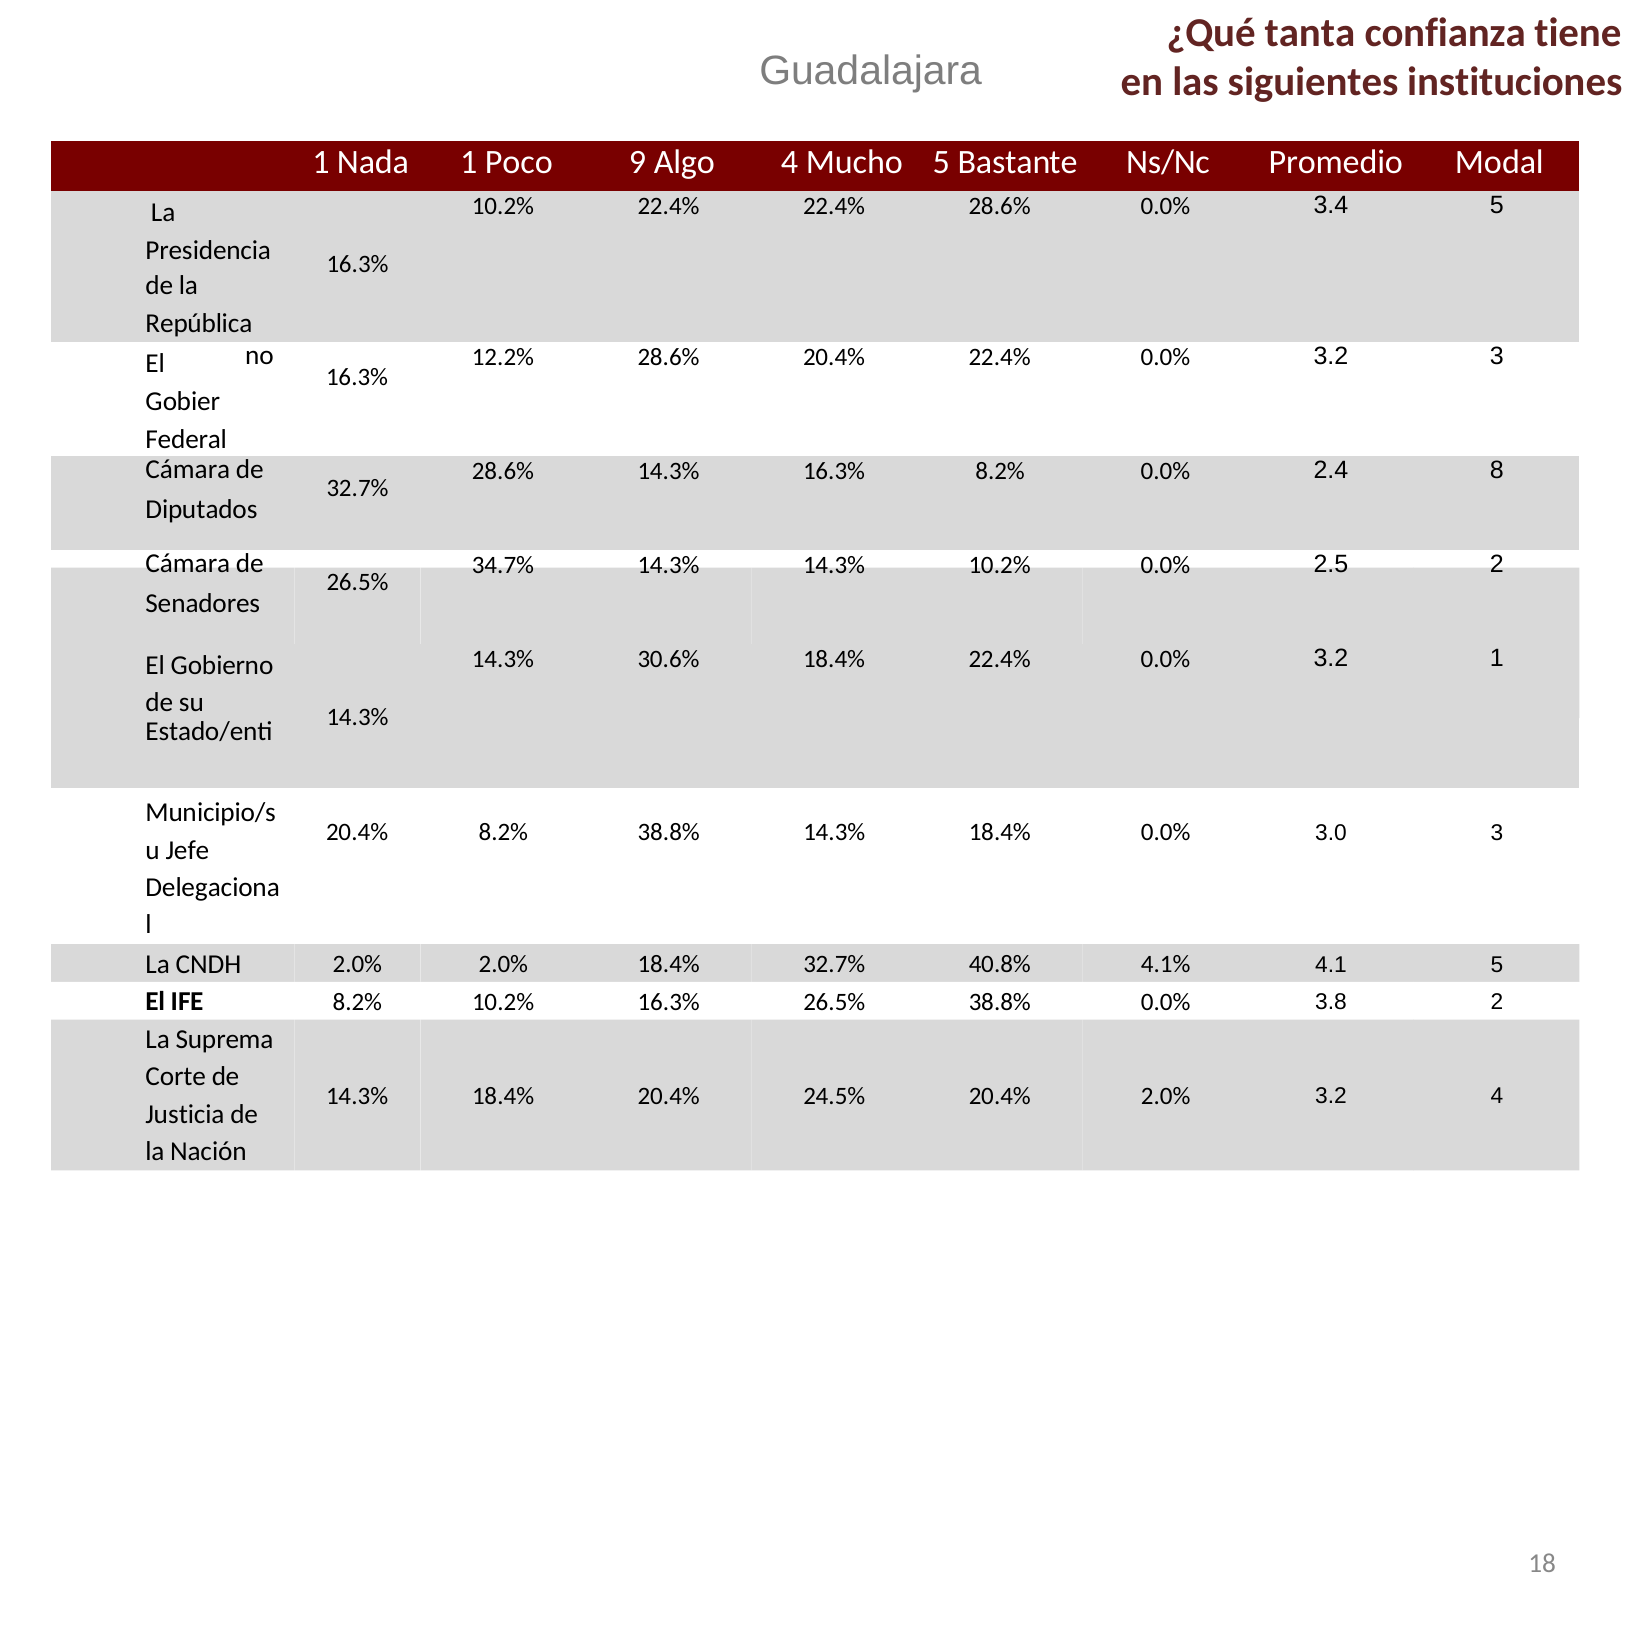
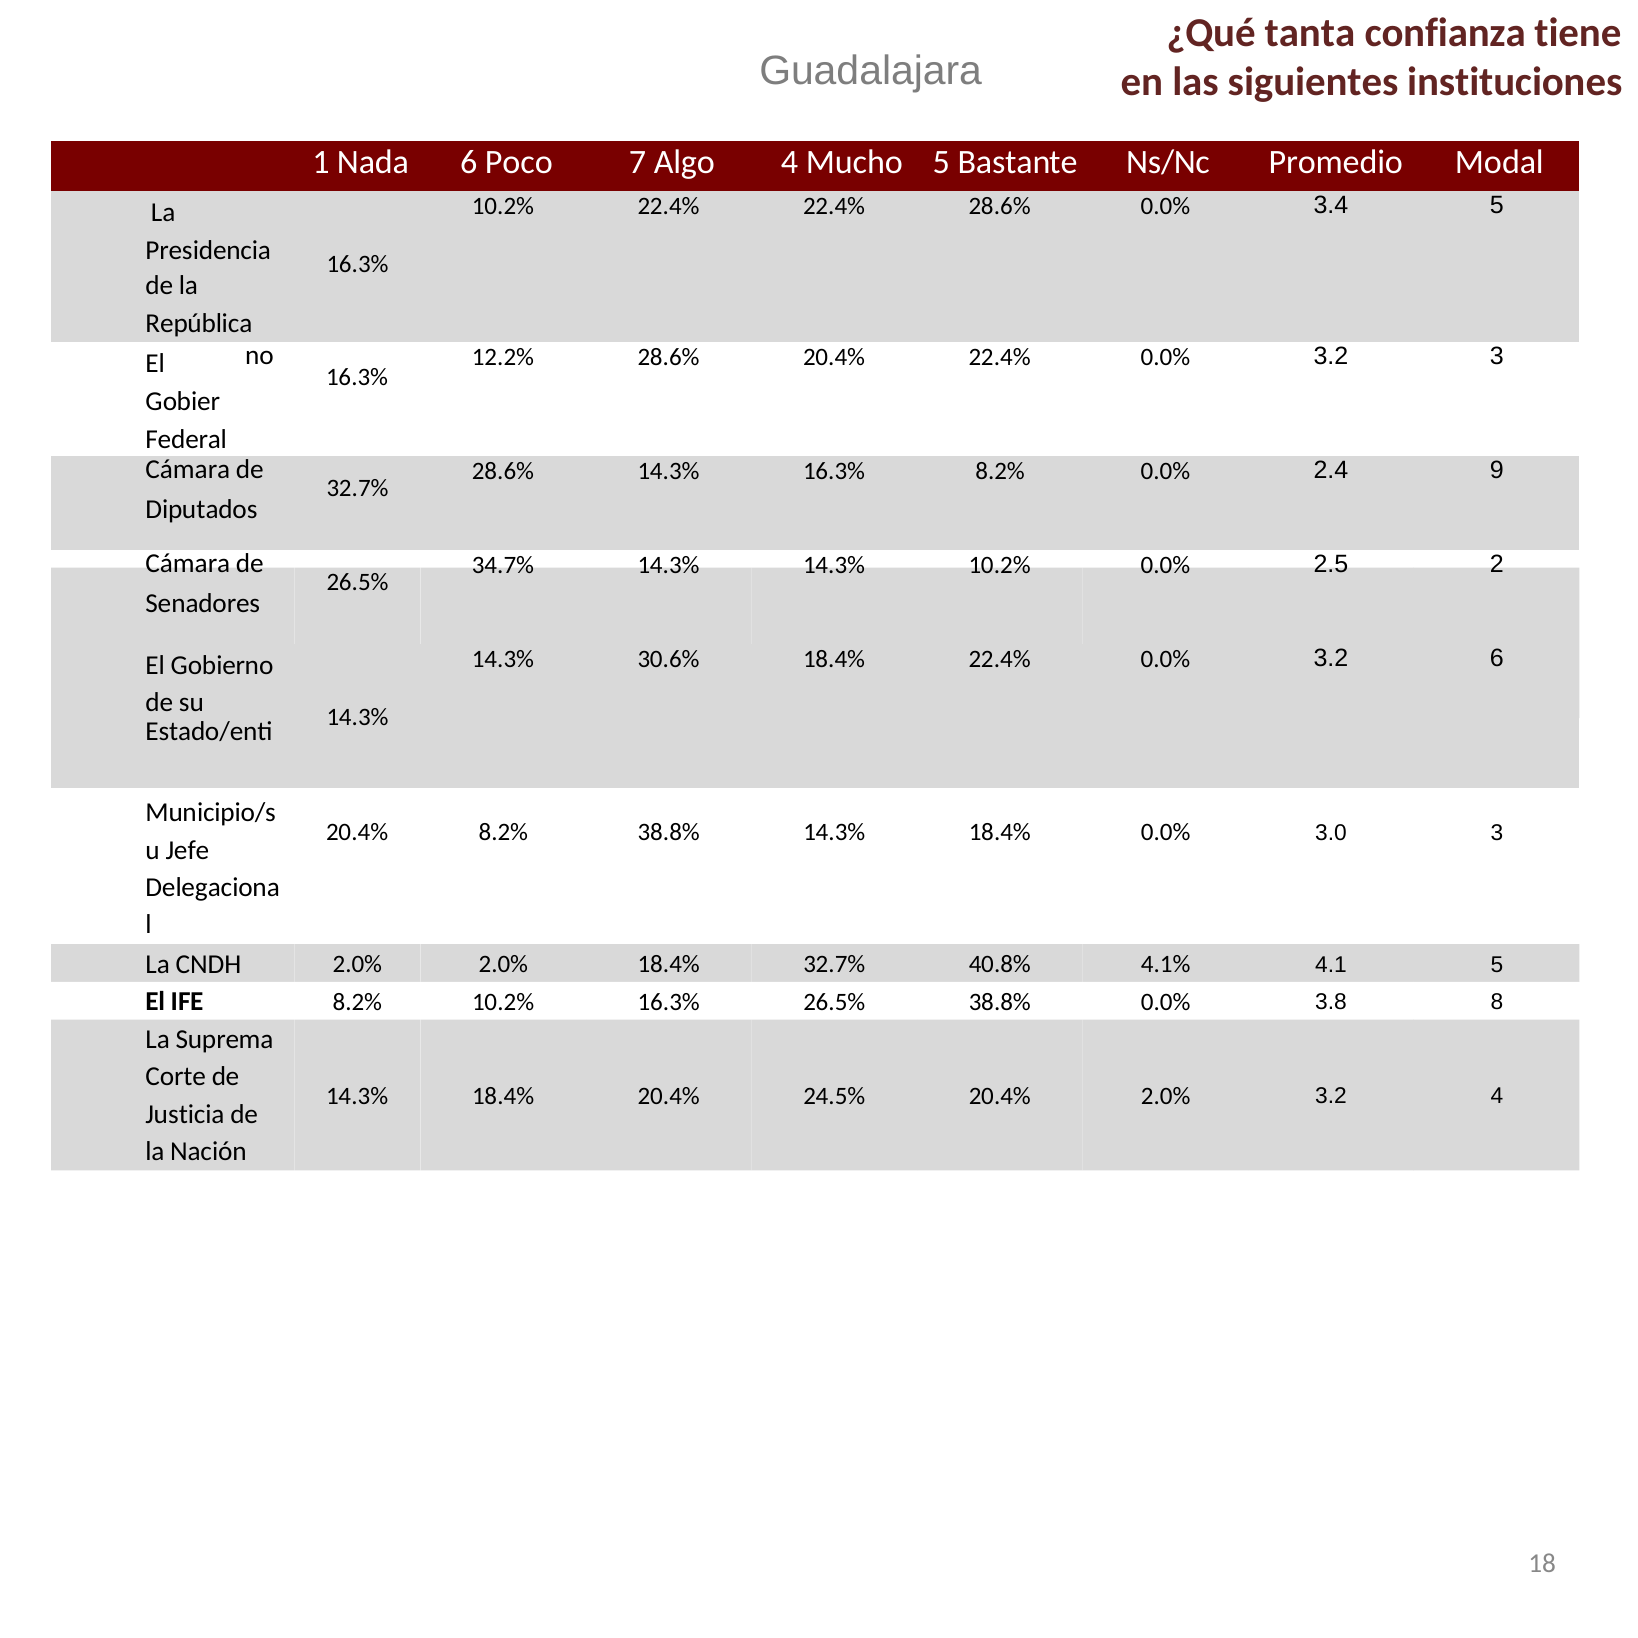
Nada 1: 1 -> 6 (469, 162)
9: 9 -> 7 (638, 162)
8: 8 -> 9 (1497, 470)
3.2 1: 1 -> 6 (1497, 658)
3.8 2: 2 -> 8 (1497, 1002)
